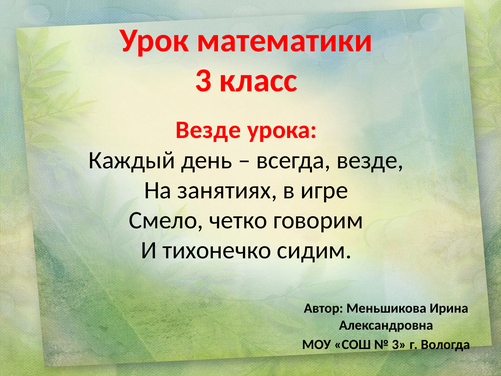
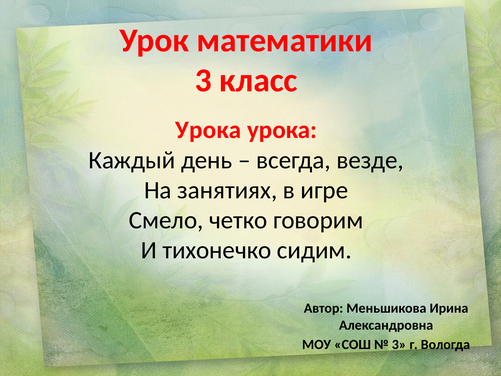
Везде: Везде -> Урока (208, 130)
